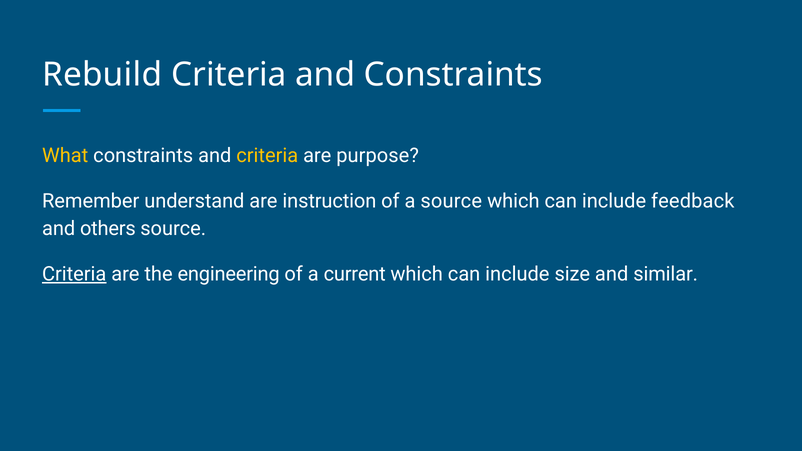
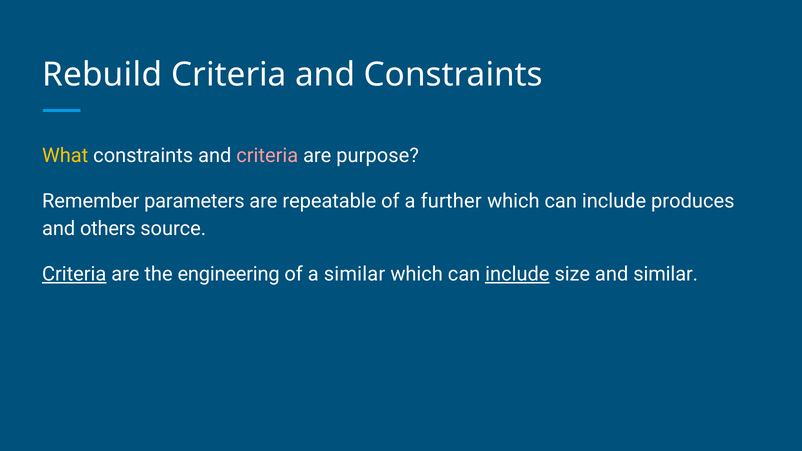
criteria colour: yellow -> pink (267, 156)
understand: understand -> parameters (194, 201)
instruction: instruction -> repeatable (329, 201)
a source: source -> further (451, 201)
feedback: feedback -> produces (693, 201)
a current: current -> similar (355, 274)
include underline: none -> present (517, 274)
